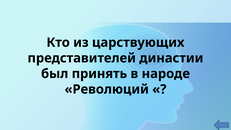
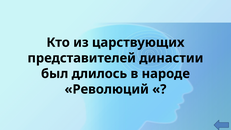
принять: принять -> длилось (99, 74)
